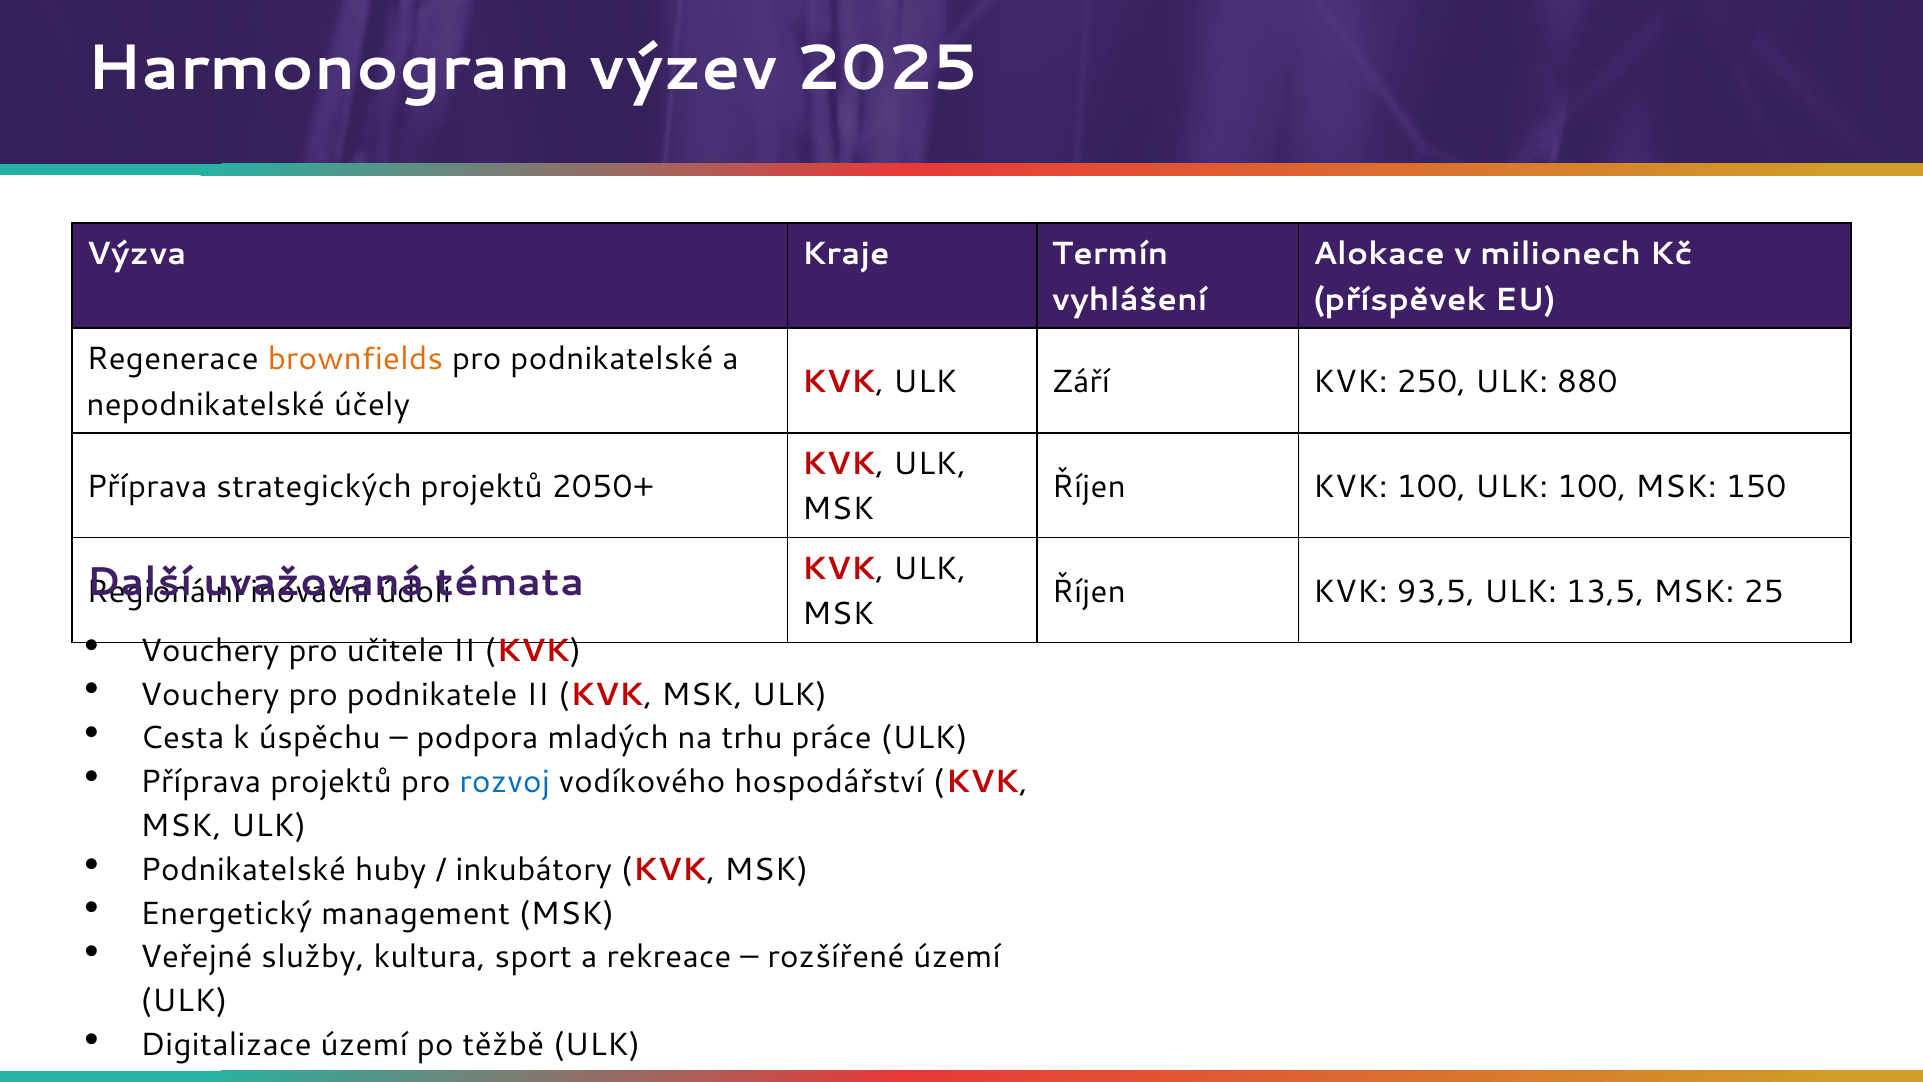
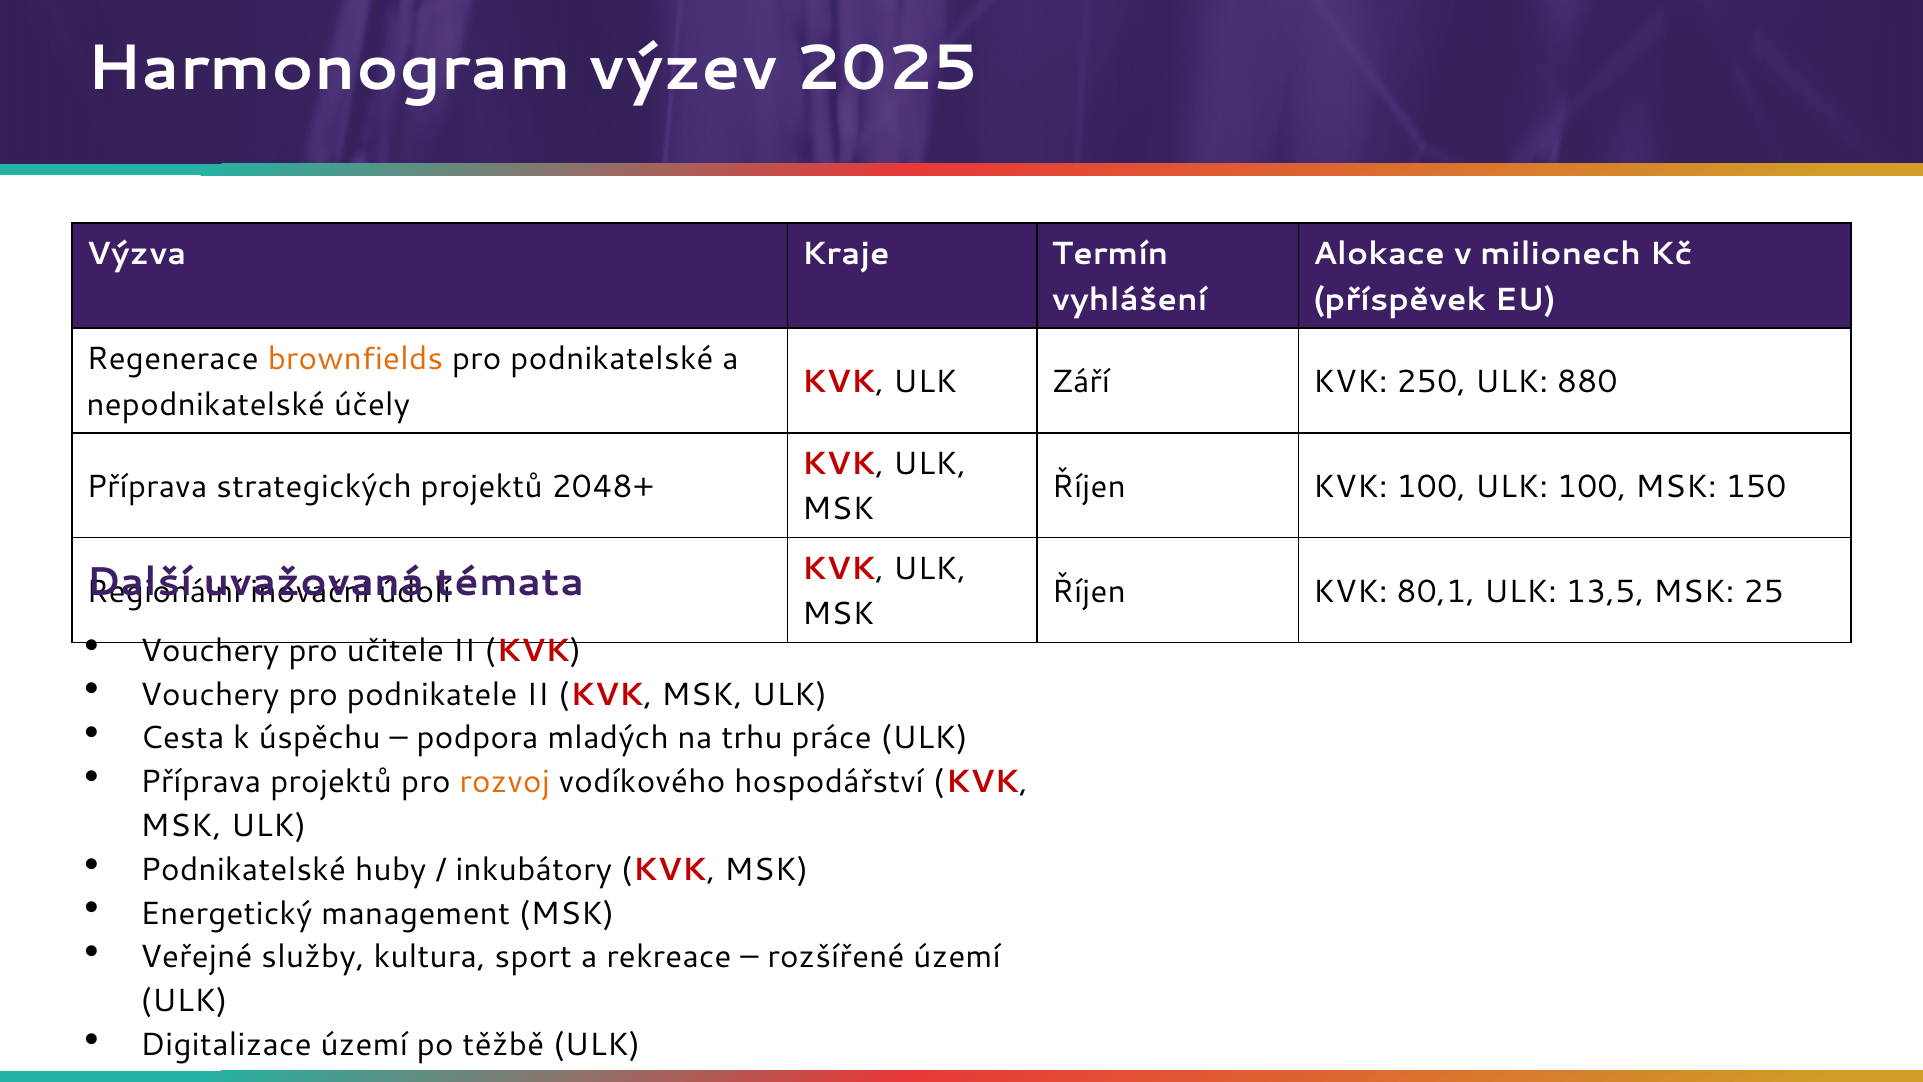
2050+: 2050+ -> 2048+ (603, 487)
93,5: 93,5 -> 80,1 (1436, 592)
rozvoj colour: blue -> orange (505, 782)
